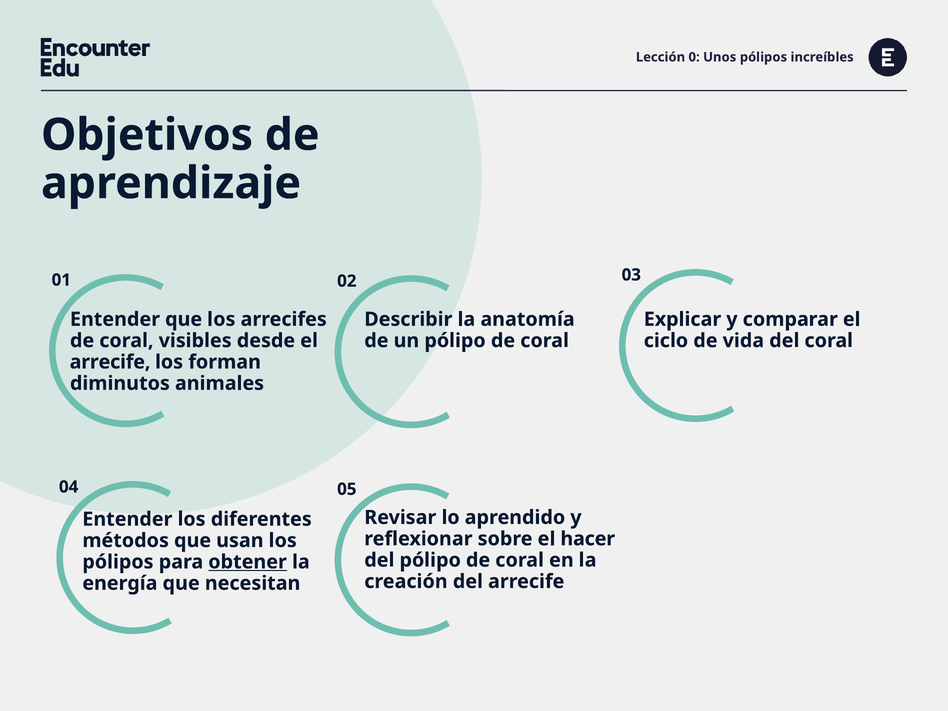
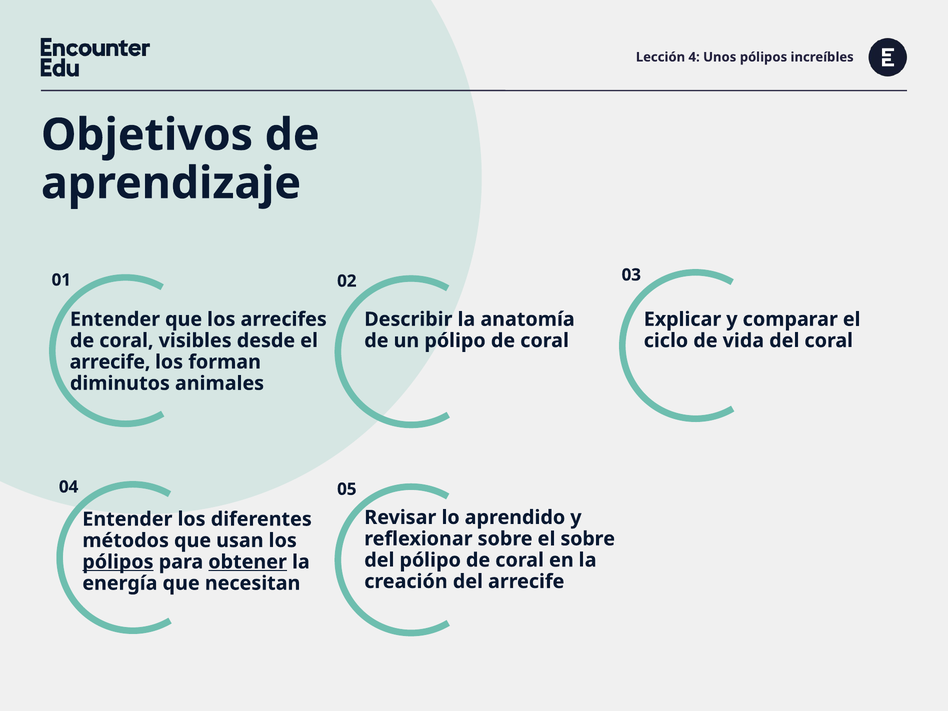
0: 0 -> 4 (694, 57)
el hacer: hacer -> sobre (588, 539)
pólipos underline: none -> present (118, 562)
